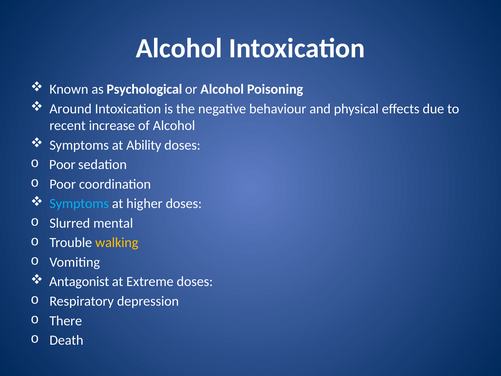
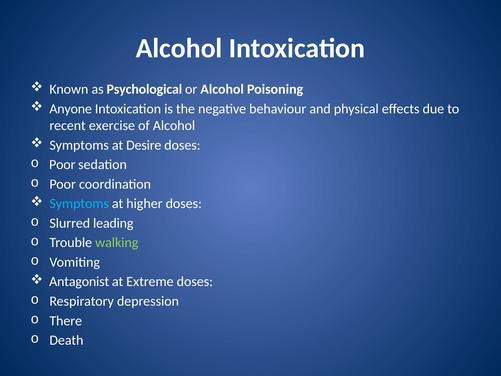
Around: Around -> Anyone (71, 109)
increase: increase -> exercise (112, 125)
Ability: Ability -> Desire (144, 145)
mental: mental -> leading (113, 223)
walking colour: yellow -> light green (117, 243)
